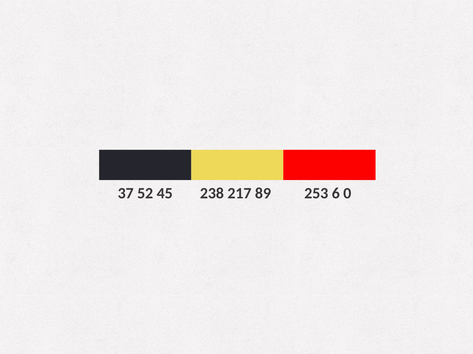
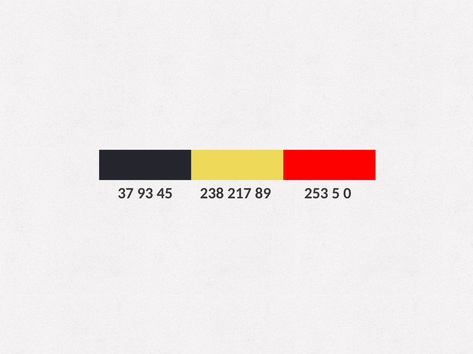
52: 52 -> 93 (145, 194)
6: 6 -> 5 (336, 194)
